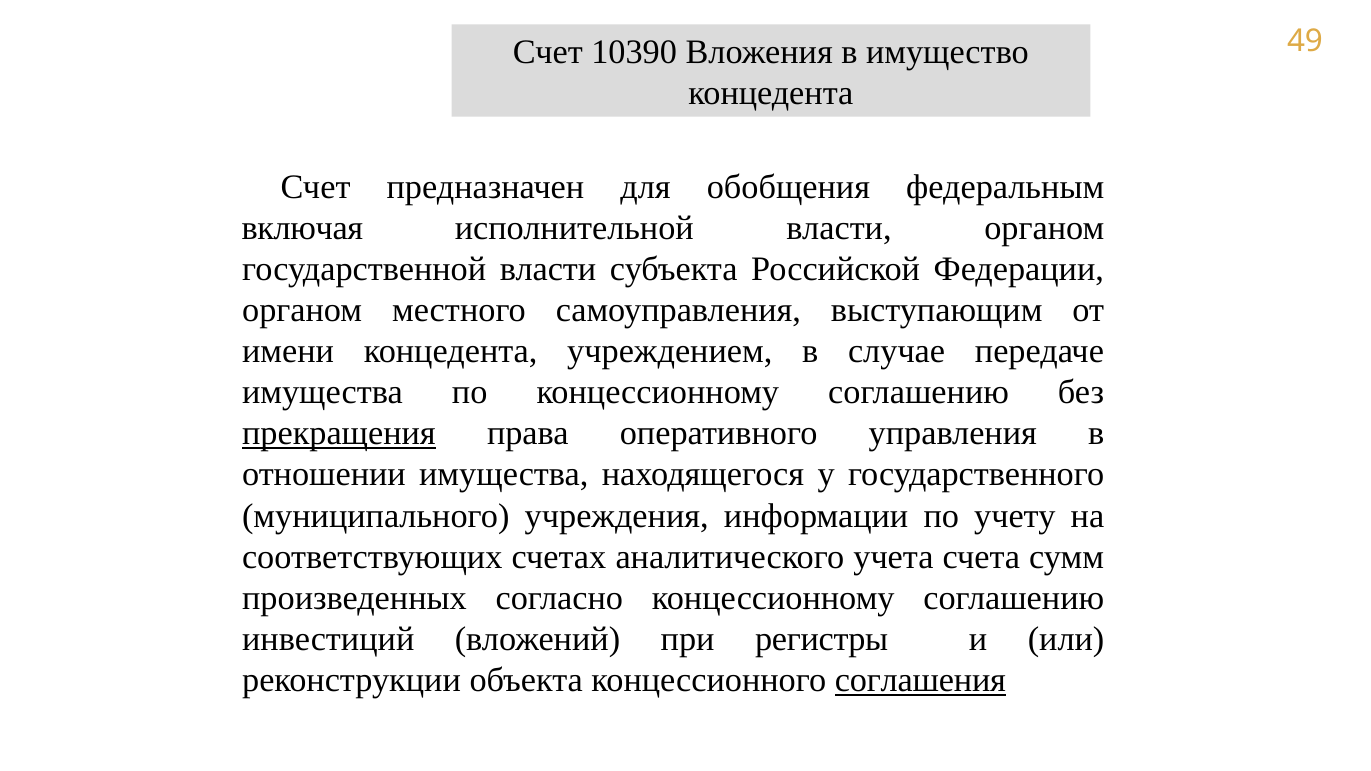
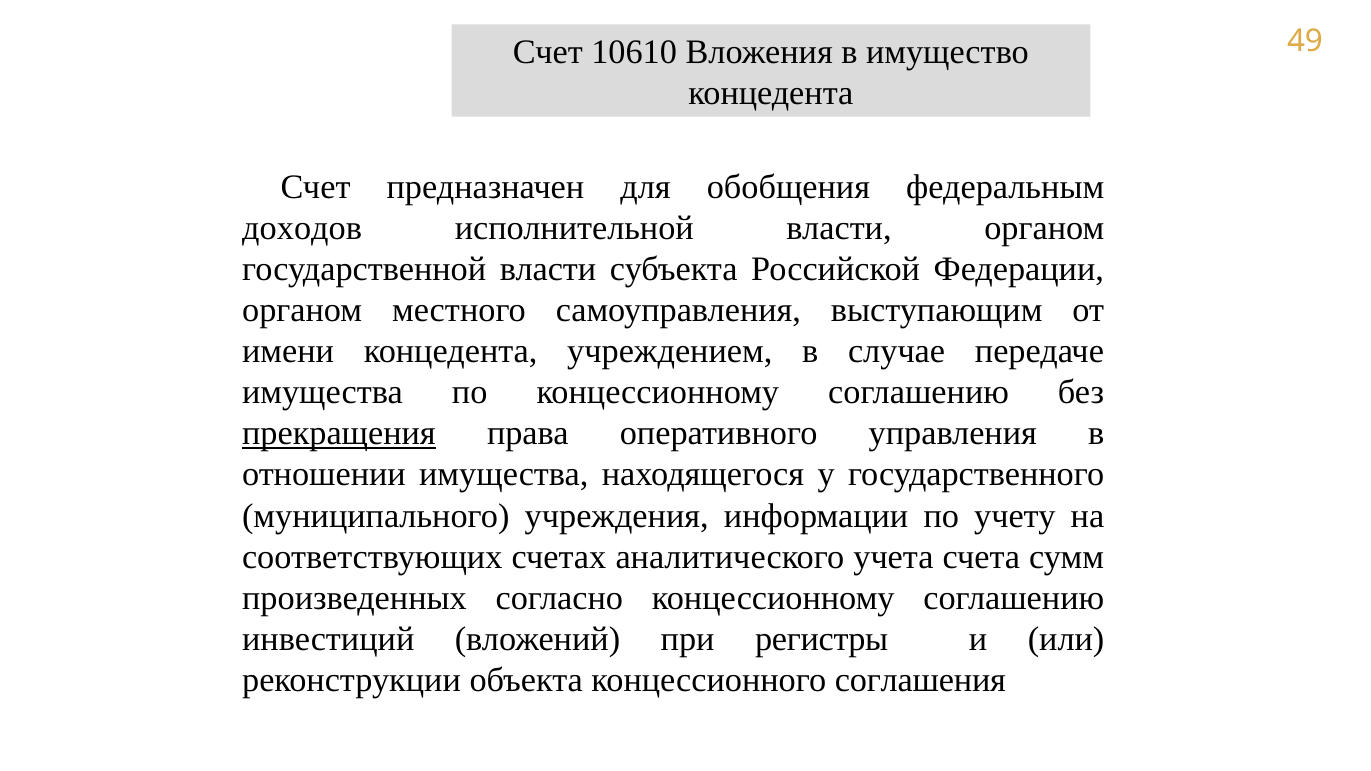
10390: 10390 -> 10610 (634, 52)
включая: включая -> доходов (302, 228)
соглашения underline: present -> none (920, 680)
